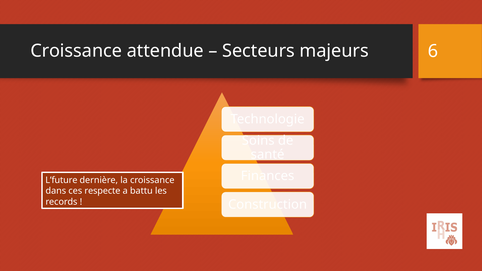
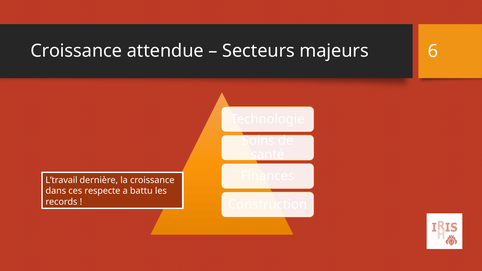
L’future: L’future -> L’travail (61, 180)
